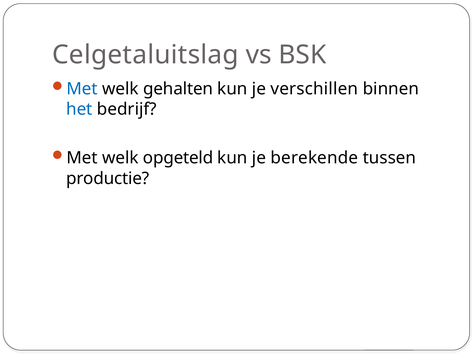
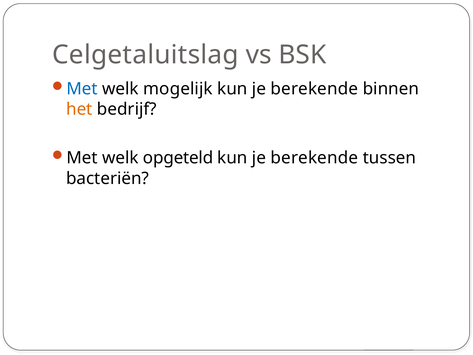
gehalten: gehalten -> mogelijk (178, 89)
verschillen: verschillen -> berekende (314, 89)
het colour: blue -> orange (79, 109)
productie: productie -> bacteriën (108, 178)
